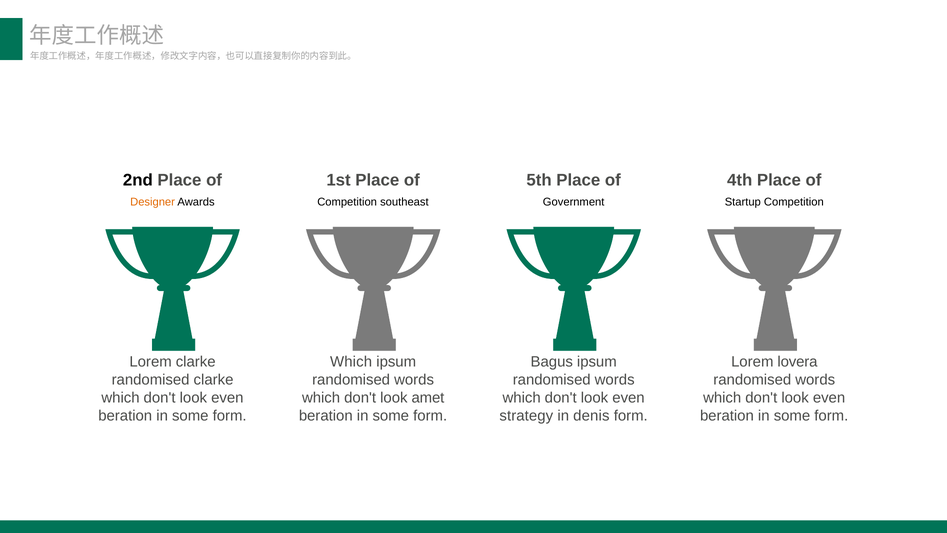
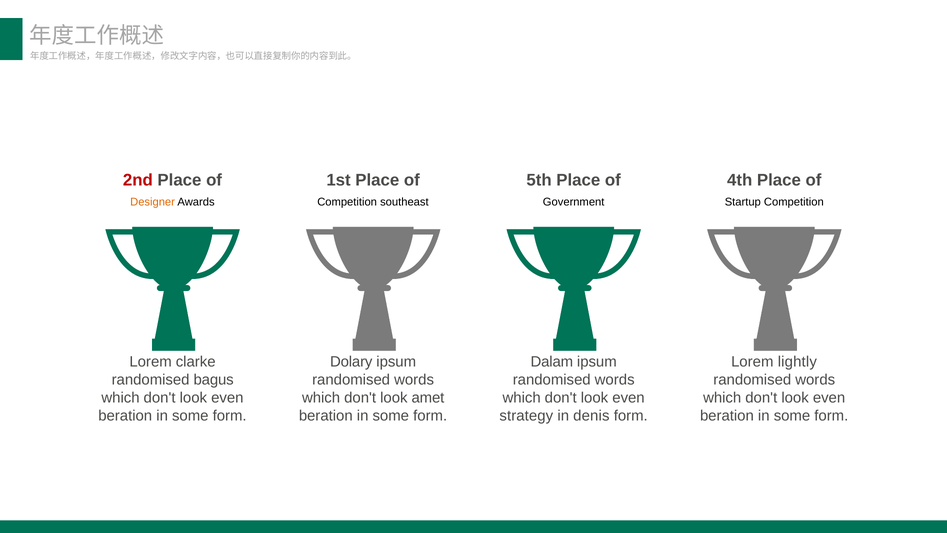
2nd colour: black -> red (138, 180)
Which: Which -> Dolary (351, 362)
Bagus: Bagus -> Dalam (552, 362)
lovera: lovera -> lightly (797, 362)
randomised clarke: clarke -> bagus (214, 380)
